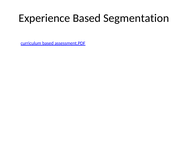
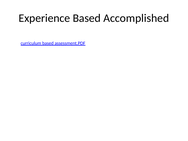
Segmentation: Segmentation -> Accomplished (136, 18)
